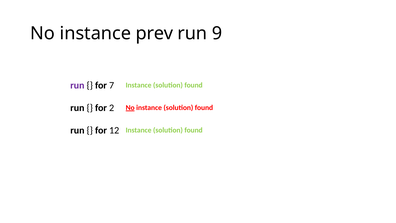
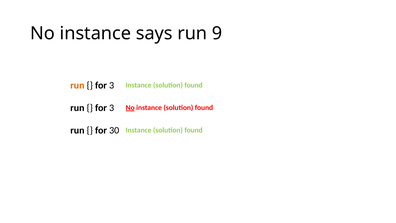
prev: prev -> says (154, 33)
run colour: purple -> orange (77, 85)
7: 7 -> 3 (112, 85)
2: 2 -> 3 (112, 108)
12: 12 -> 30 (114, 130)
